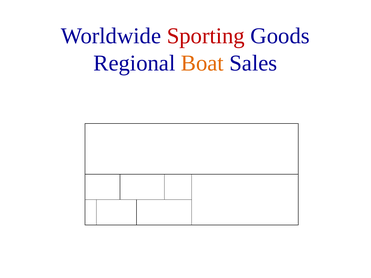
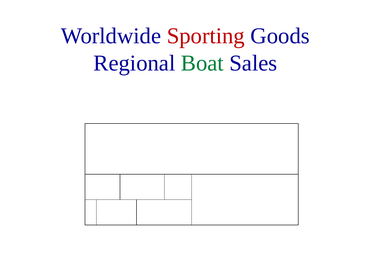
Boat colour: orange -> green (202, 63)
